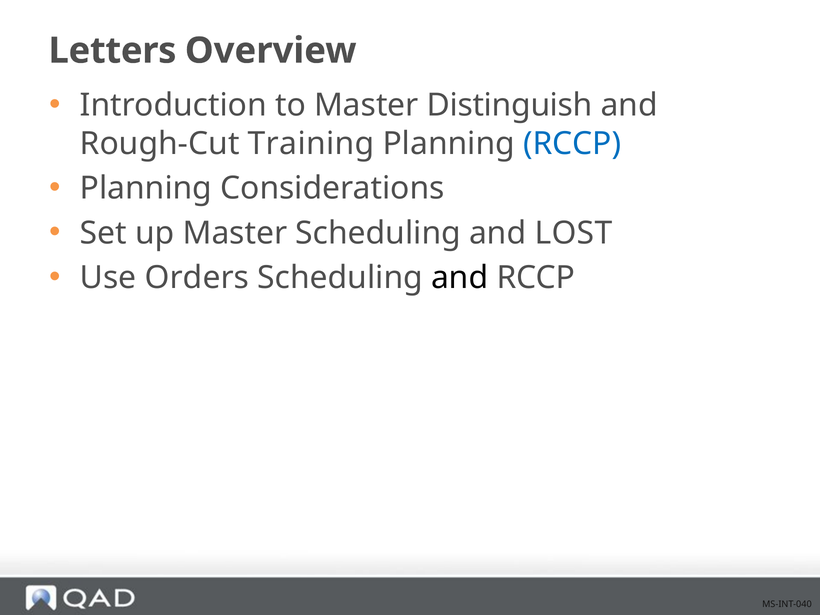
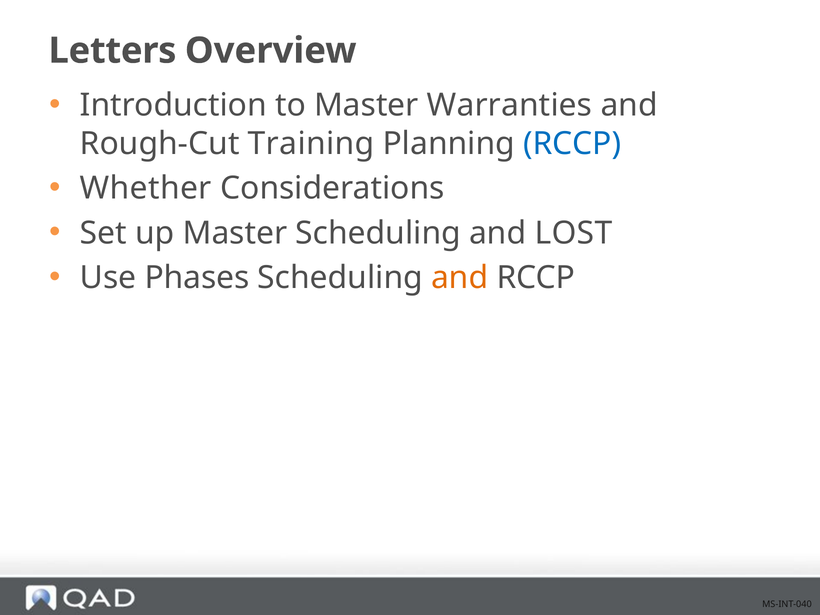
Distinguish: Distinguish -> Warranties (510, 105)
Planning: Planning -> Whether (146, 188)
Orders: Orders -> Phases (197, 278)
and colour: black -> orange (460, 278)
